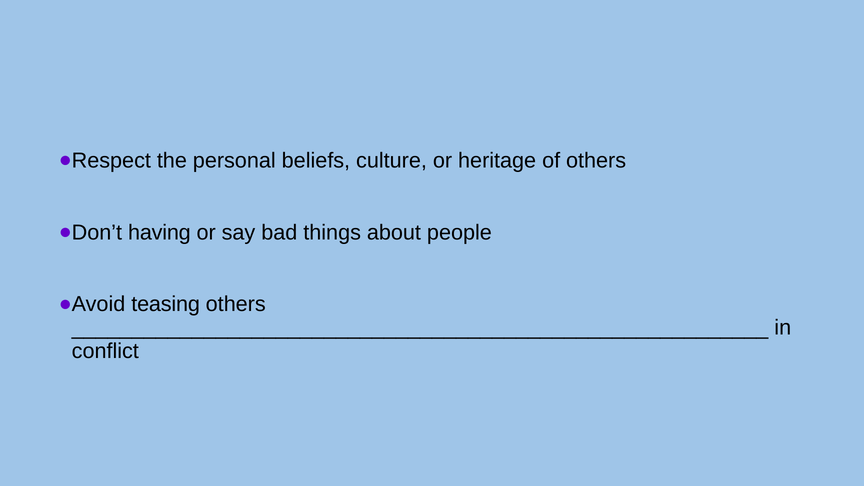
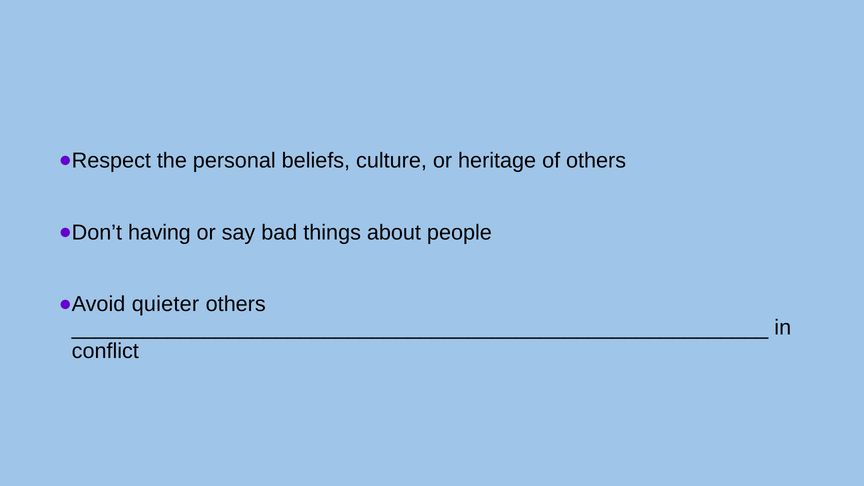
teasing: teasing -> quieter (165, 304)
